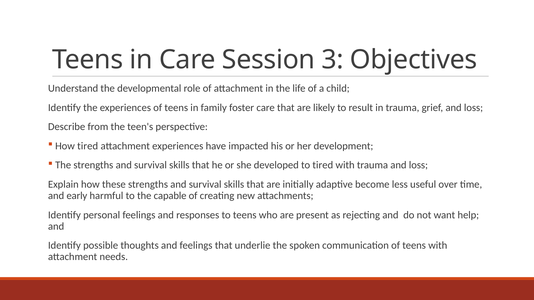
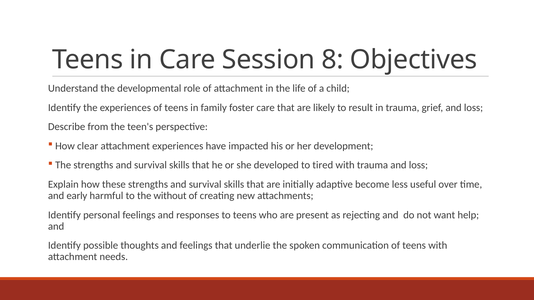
3: 3 -> 8 (333, 60)
How tired: tired -> clear (88, 146)
capable: capable -> without (170, 196)
